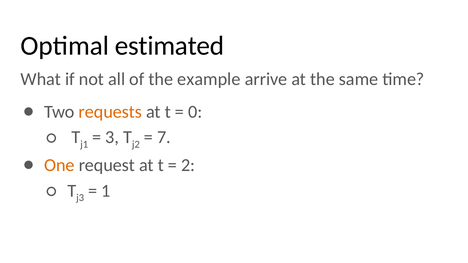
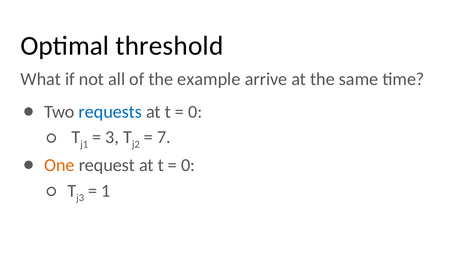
estimated: estimated -> threshold (169, 46)
requests colour: orange -> blue (110, 112)
2: 2 -> 0 (188, 165)
